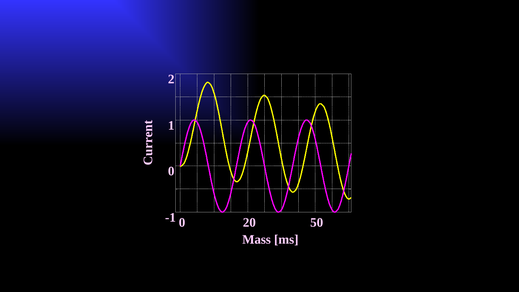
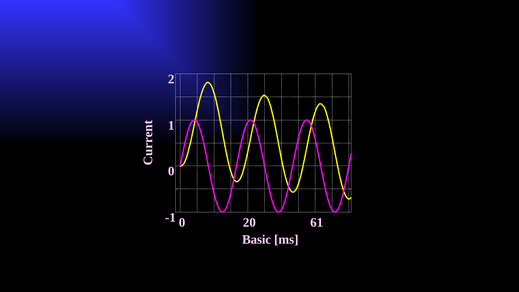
50: 50 -> 61 (317, 222)
Mass: Mass -> Basic (257, 239)
